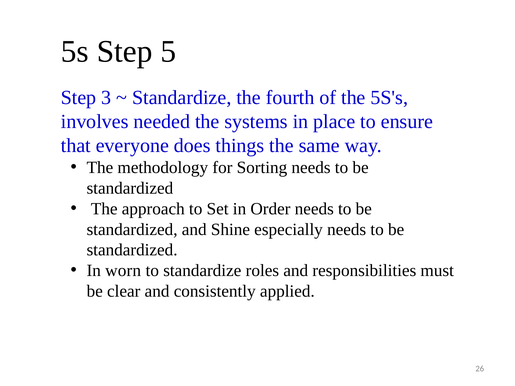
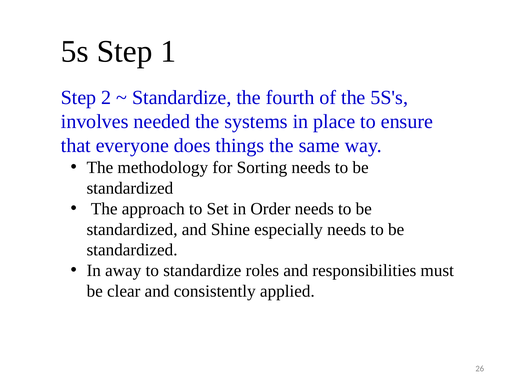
5: 5 -> 1 (168, 52)
3: 3 -> 2 (106, 97)
worn: worn -> away (123, 271)
